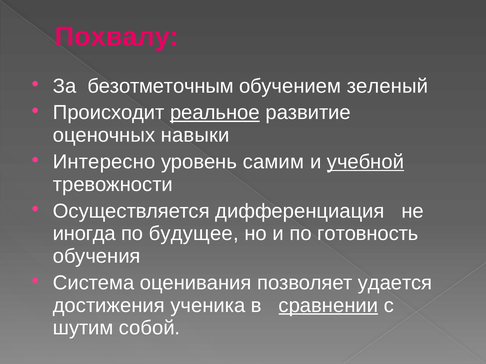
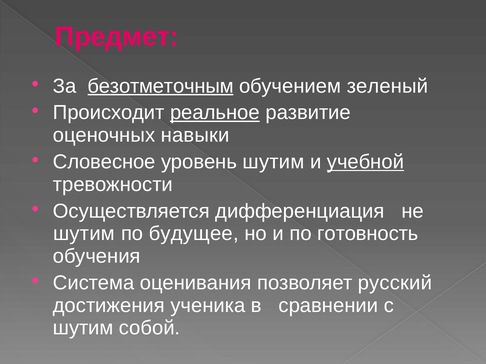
Похвалу: Похвалу -> Предмет (117, 37)
безотметочным underline: none -> present (161, 86)
Интересно: Интересно -> Словесное (104, 162)
уровень самим: самим -> шутим (273, 162)
иногда: иногда -> шутим (84, 234)
удается: удается -> русский (395, 283)
сравнении underline: present -> none (328, 306)
